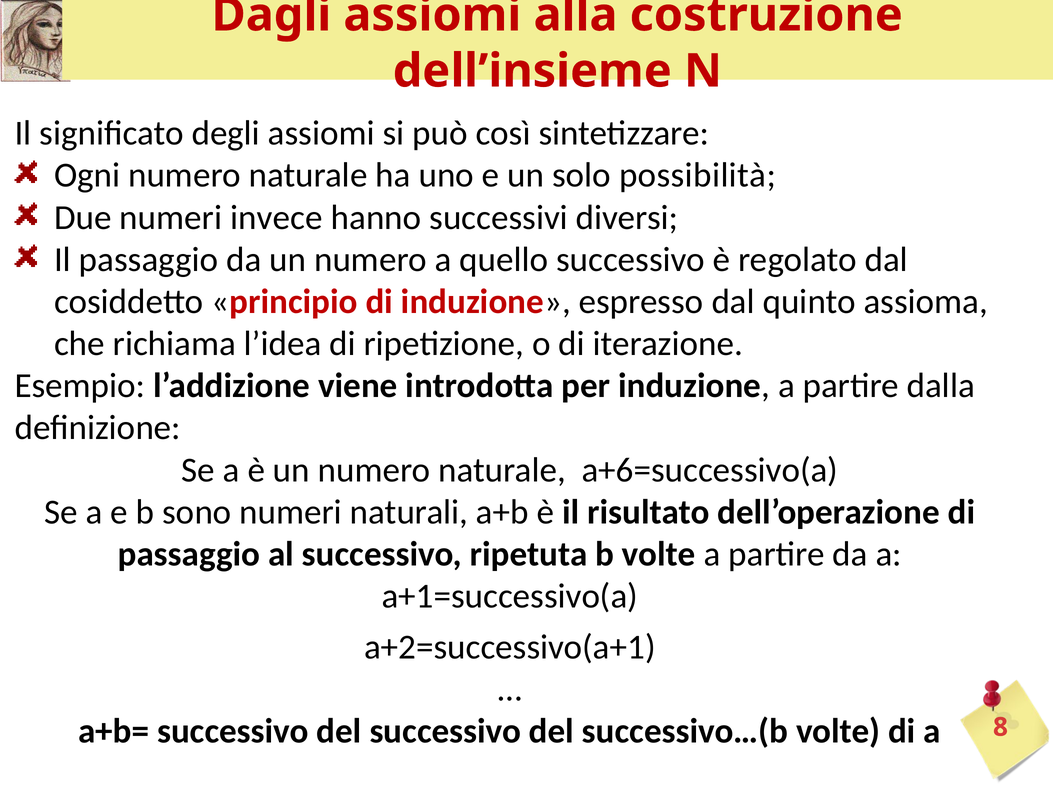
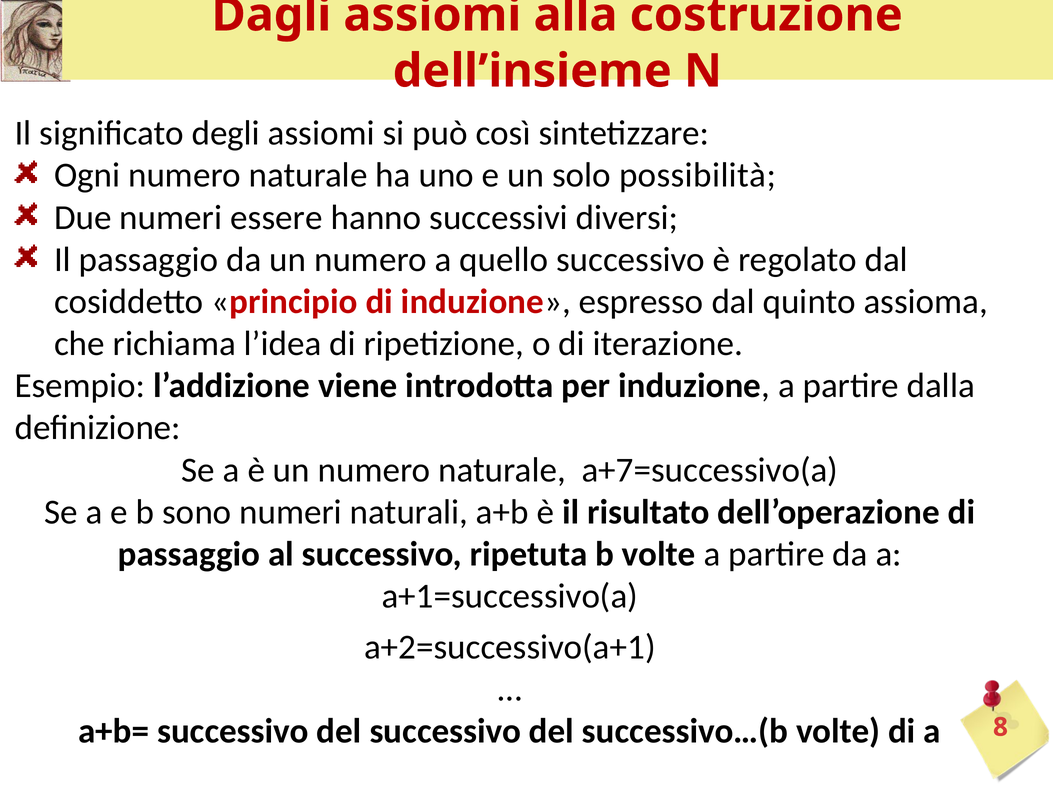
invece: invece -> essere (276, 218)
a+6=successivo(a: a+6=successivo(a -> a+7=successivo(a (710, 470)
